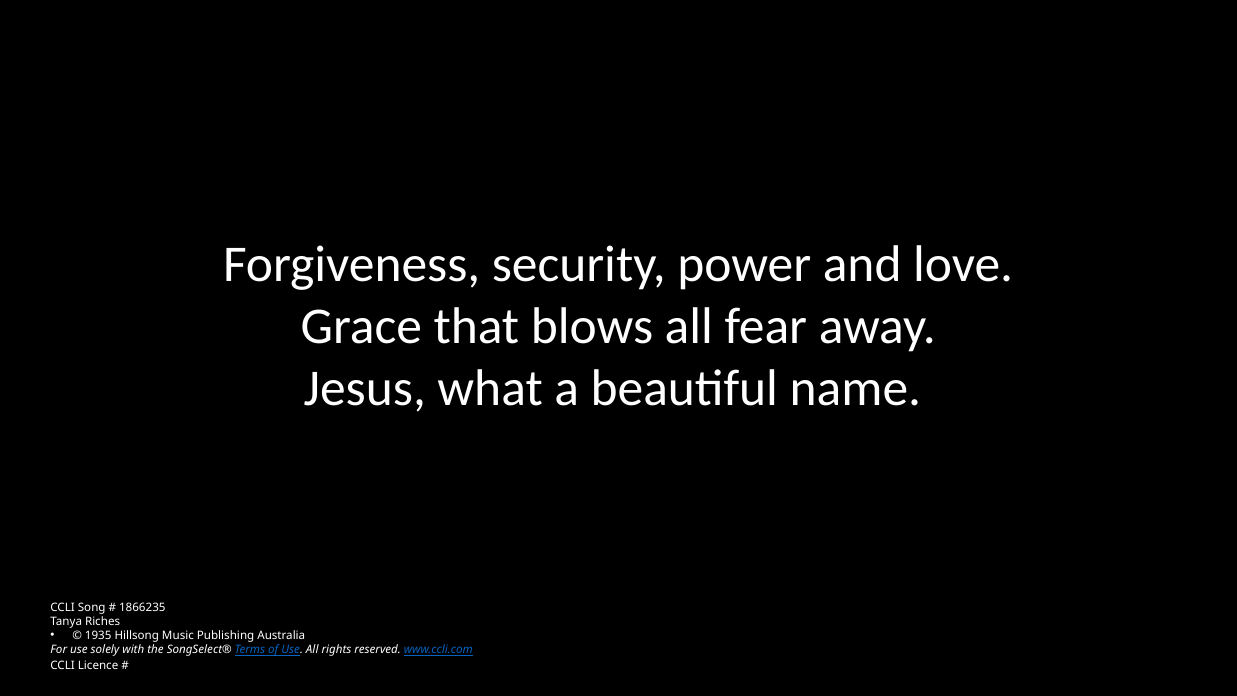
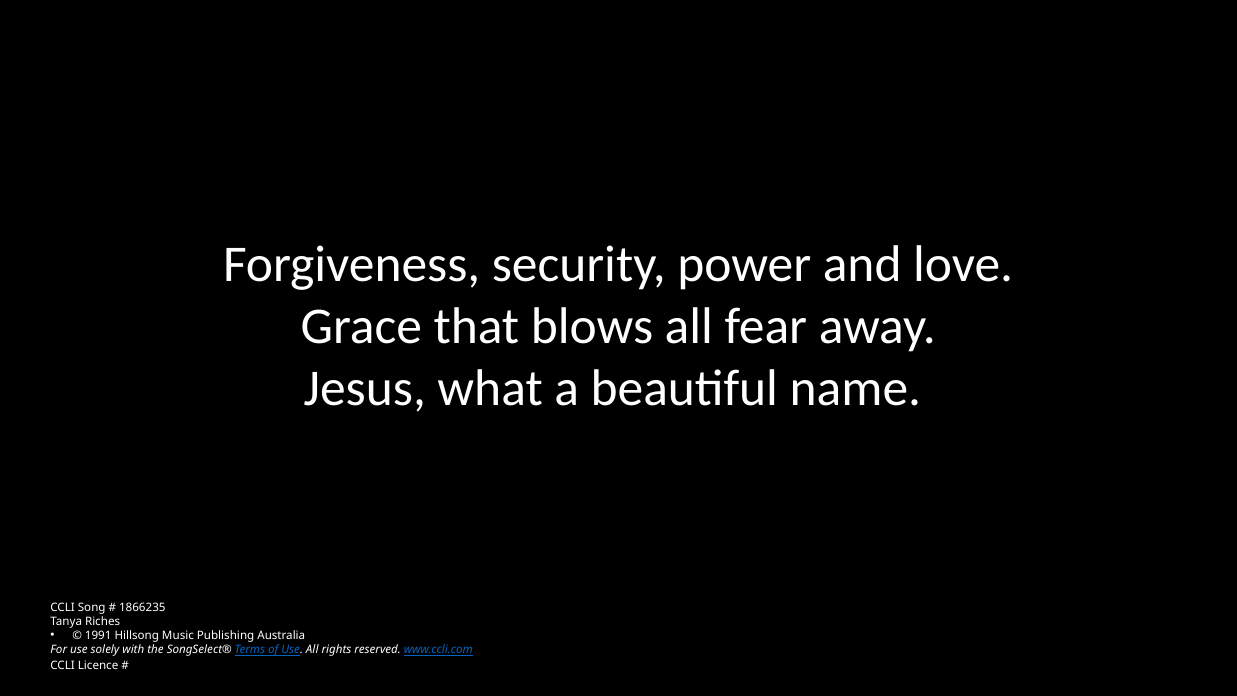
1935: 1935 -> 1991 (98, 636)
